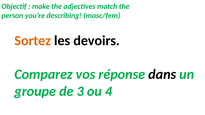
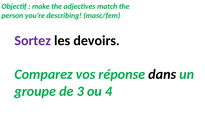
Sortez colour: orange -> purple (33, 41)
